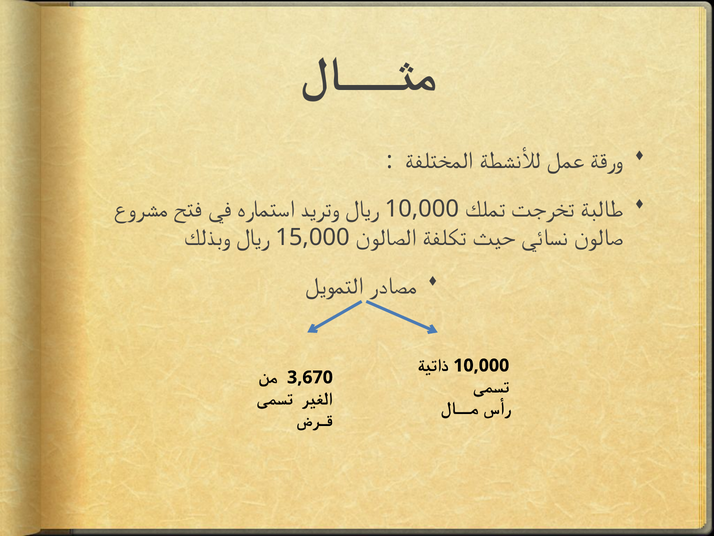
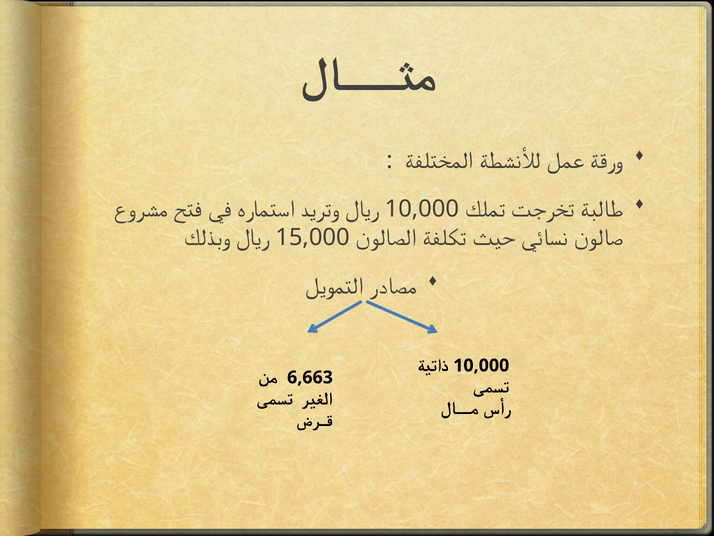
3,670: 3,670 -> 6,663 (310, 377)
